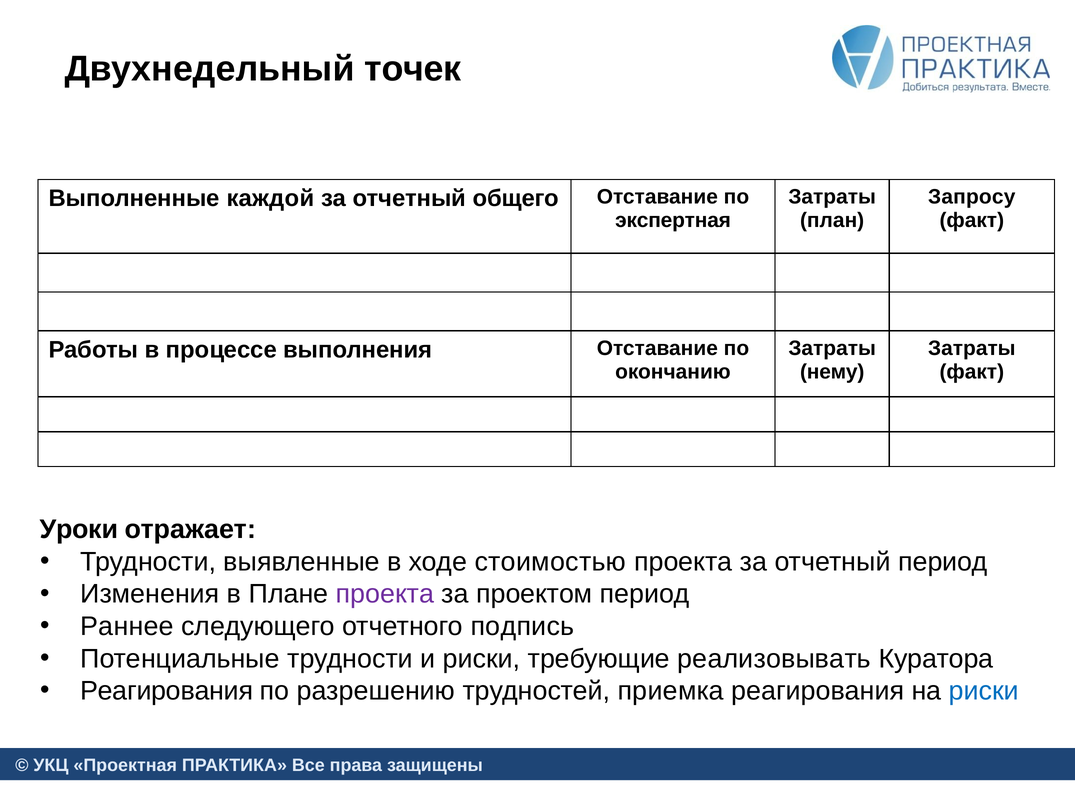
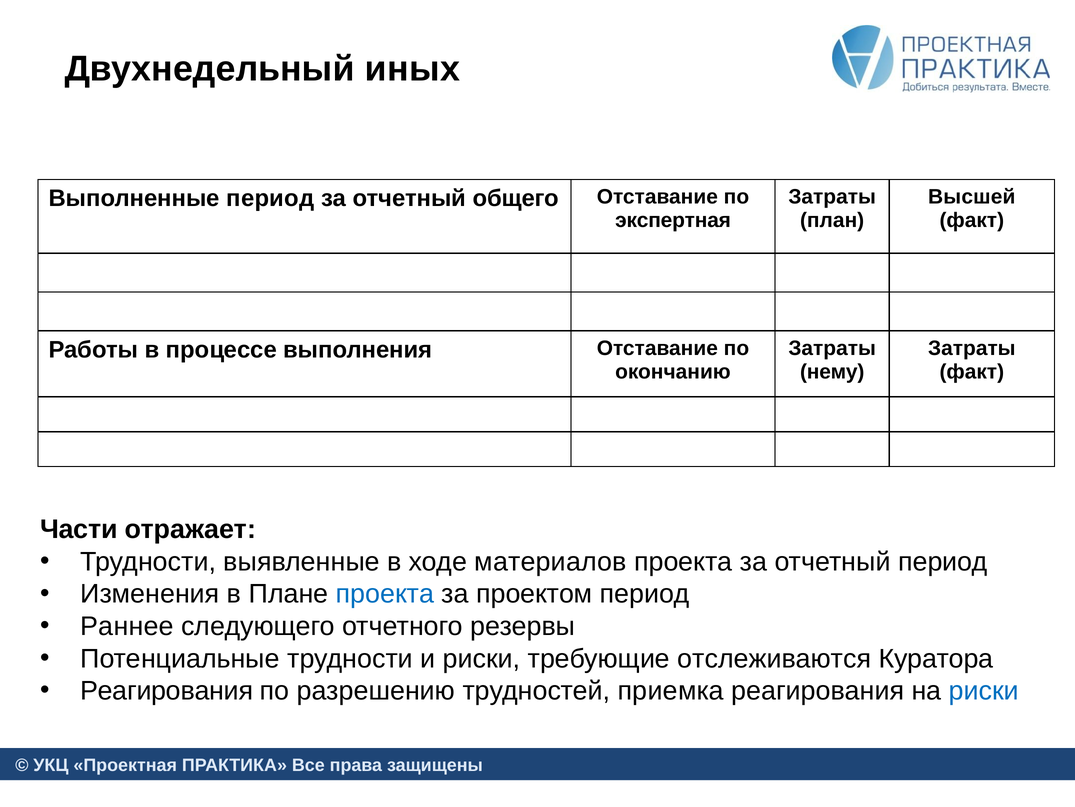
точек: точек -> иных (412, 69)
Запросу: Запросу -> Высшей (972, 197)
Выполненные каждой: каждой -> период (270, 198)
Уроки: Уроки -> Части (79, 529)
стоимостью: стоимостью -> материалов (550, 561)
проекта colour: purple -> blue (385, 594)
подпись: подпись -> резервы (523, 626)
реализовывать: реализовывать -> отслеживаются (774, 658)
